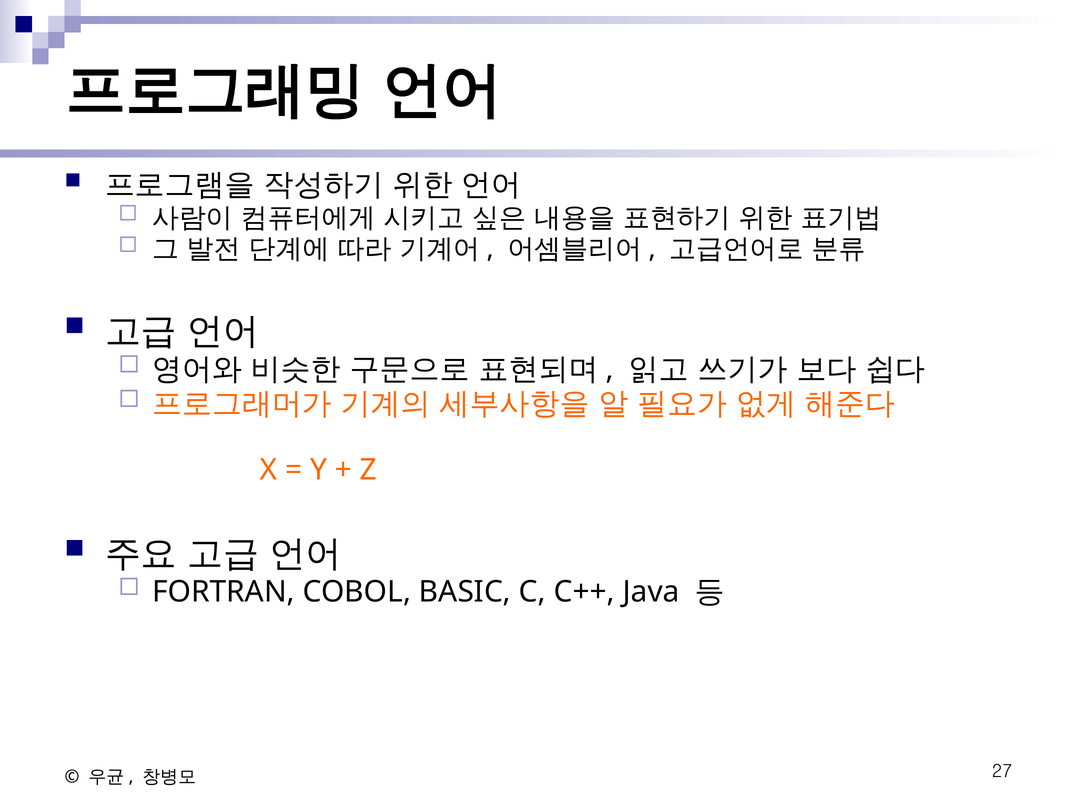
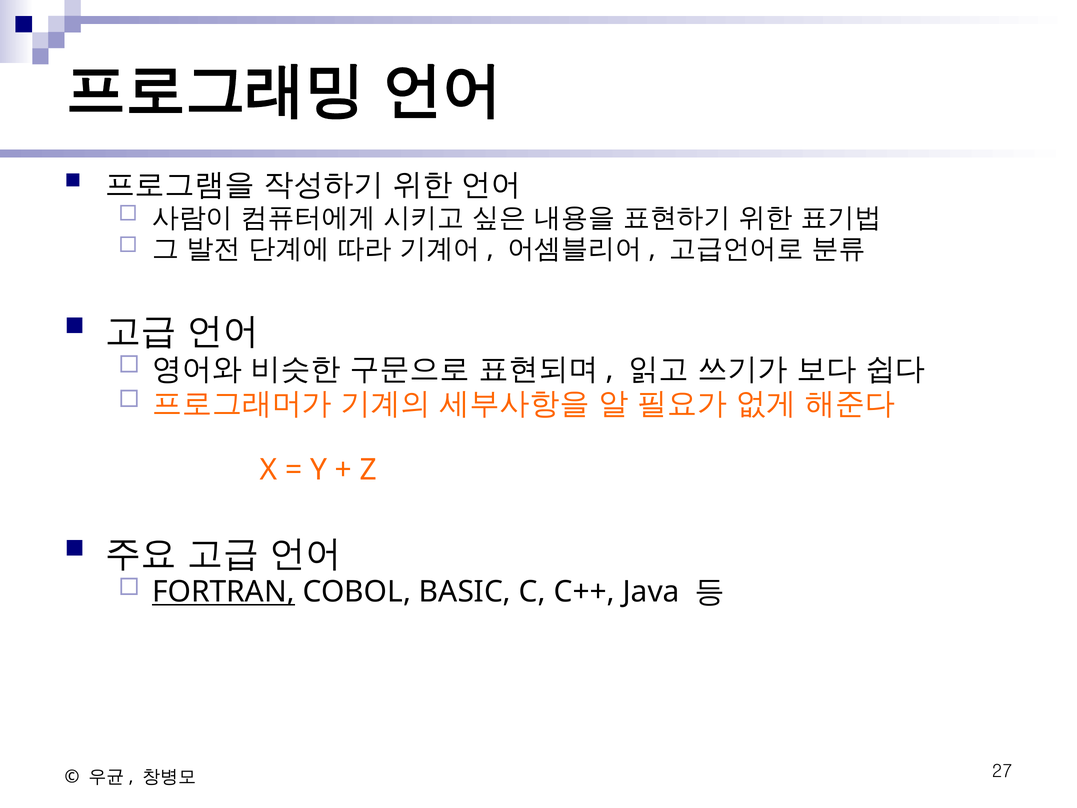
FORTRAN underline: none -> present (224, 592)
